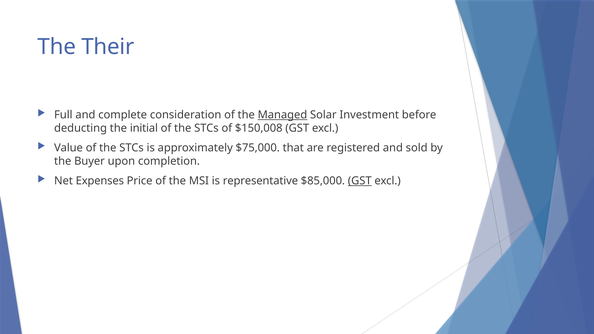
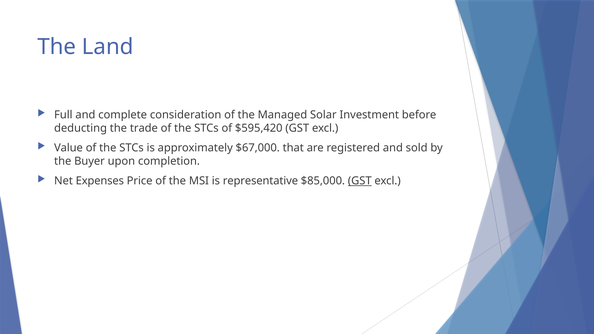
Their: Their -> Land (108, 47)
Managed underline: present -> none (282, 115)
initial: initial -> trade (144, 128)
$150,008: $150,008 -> $595,420 (259, 128)
$75,000: $75,000 -> $67,000 (258, 148)
